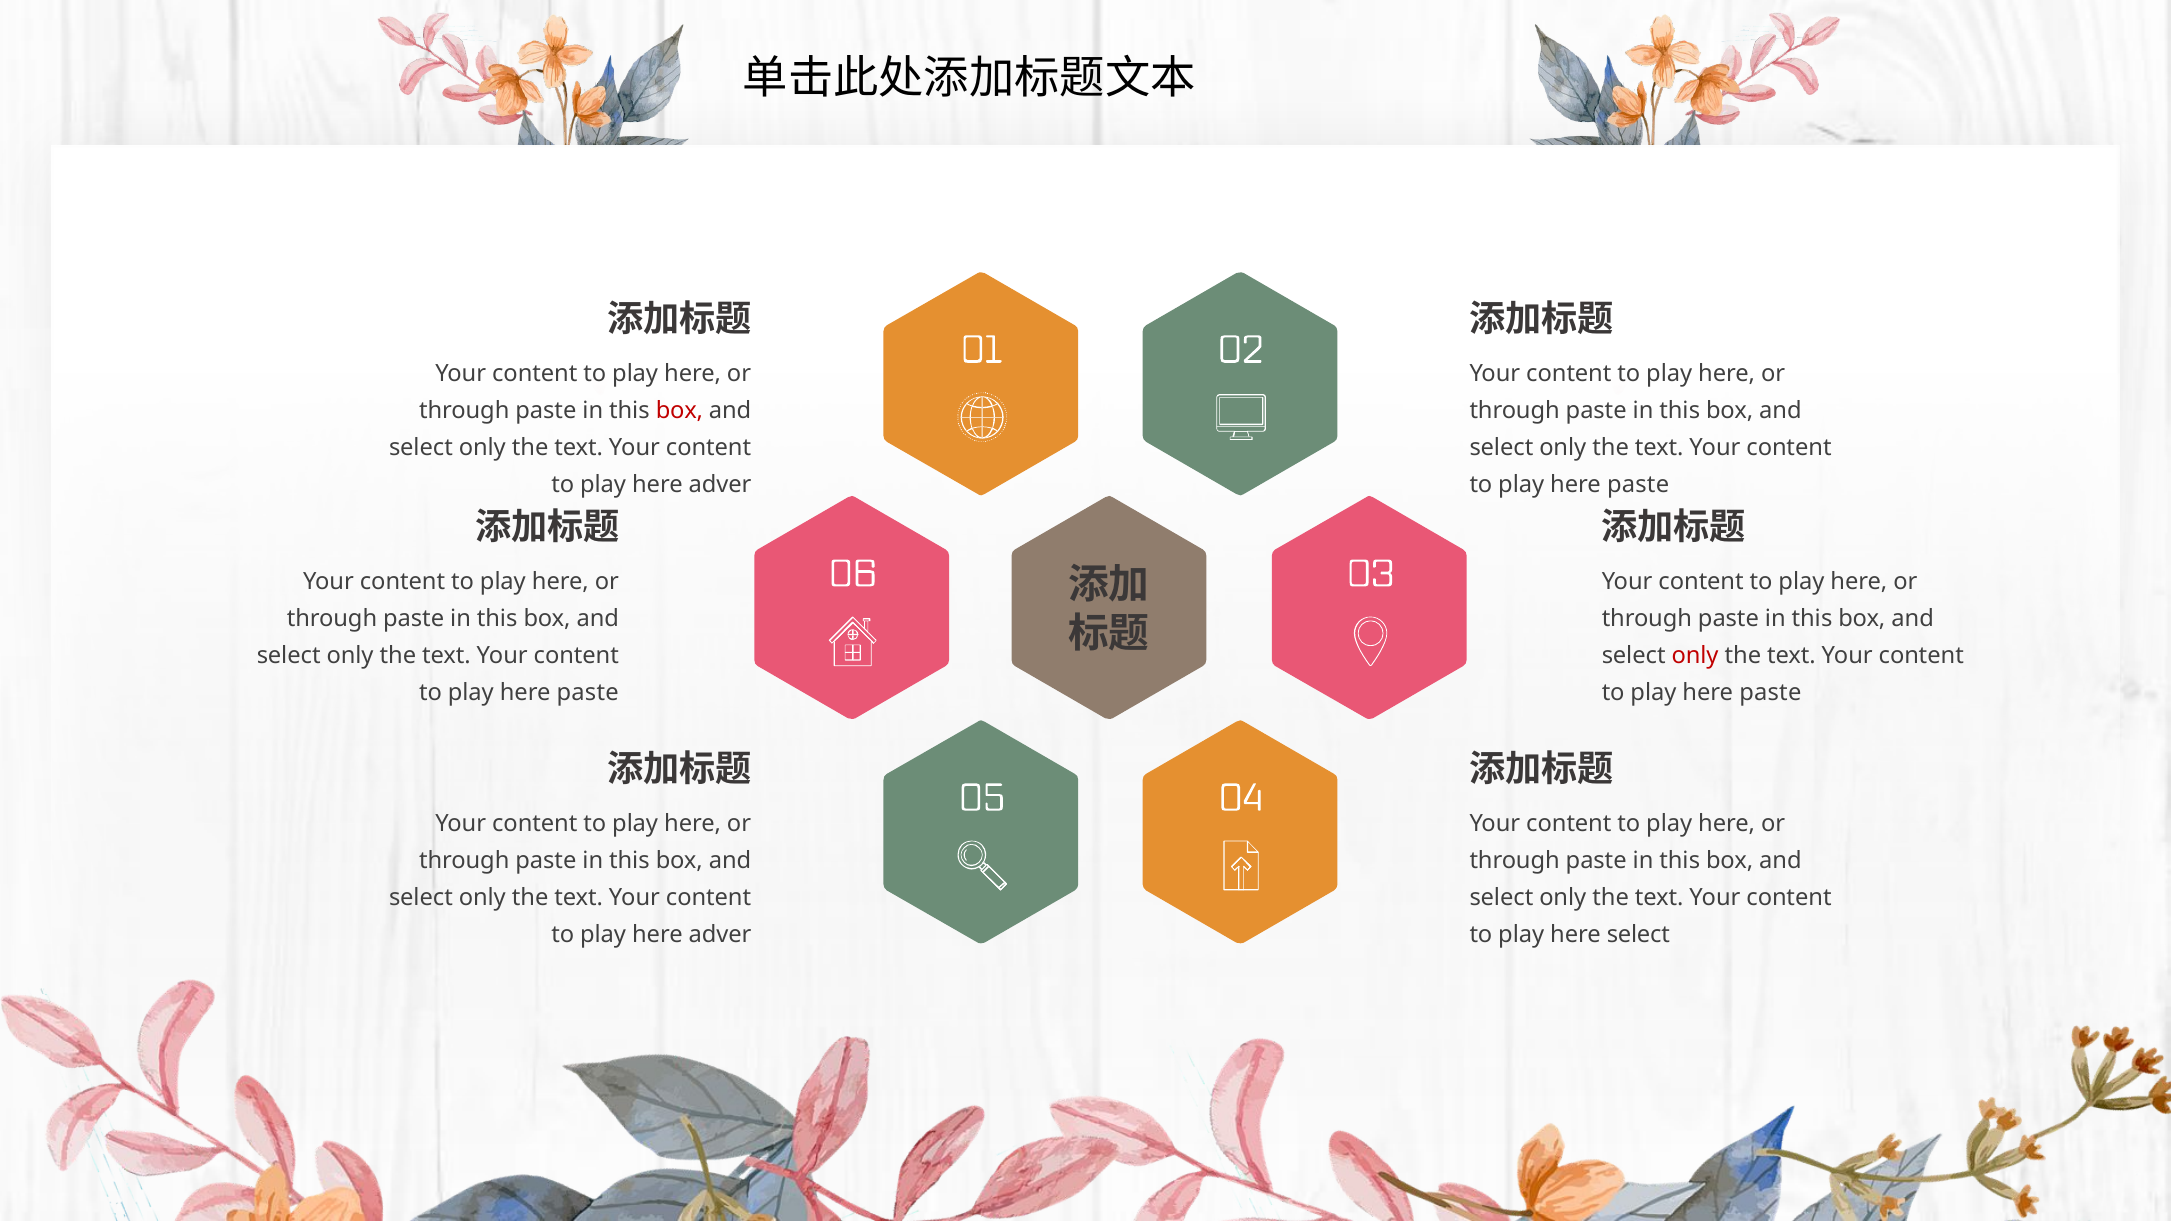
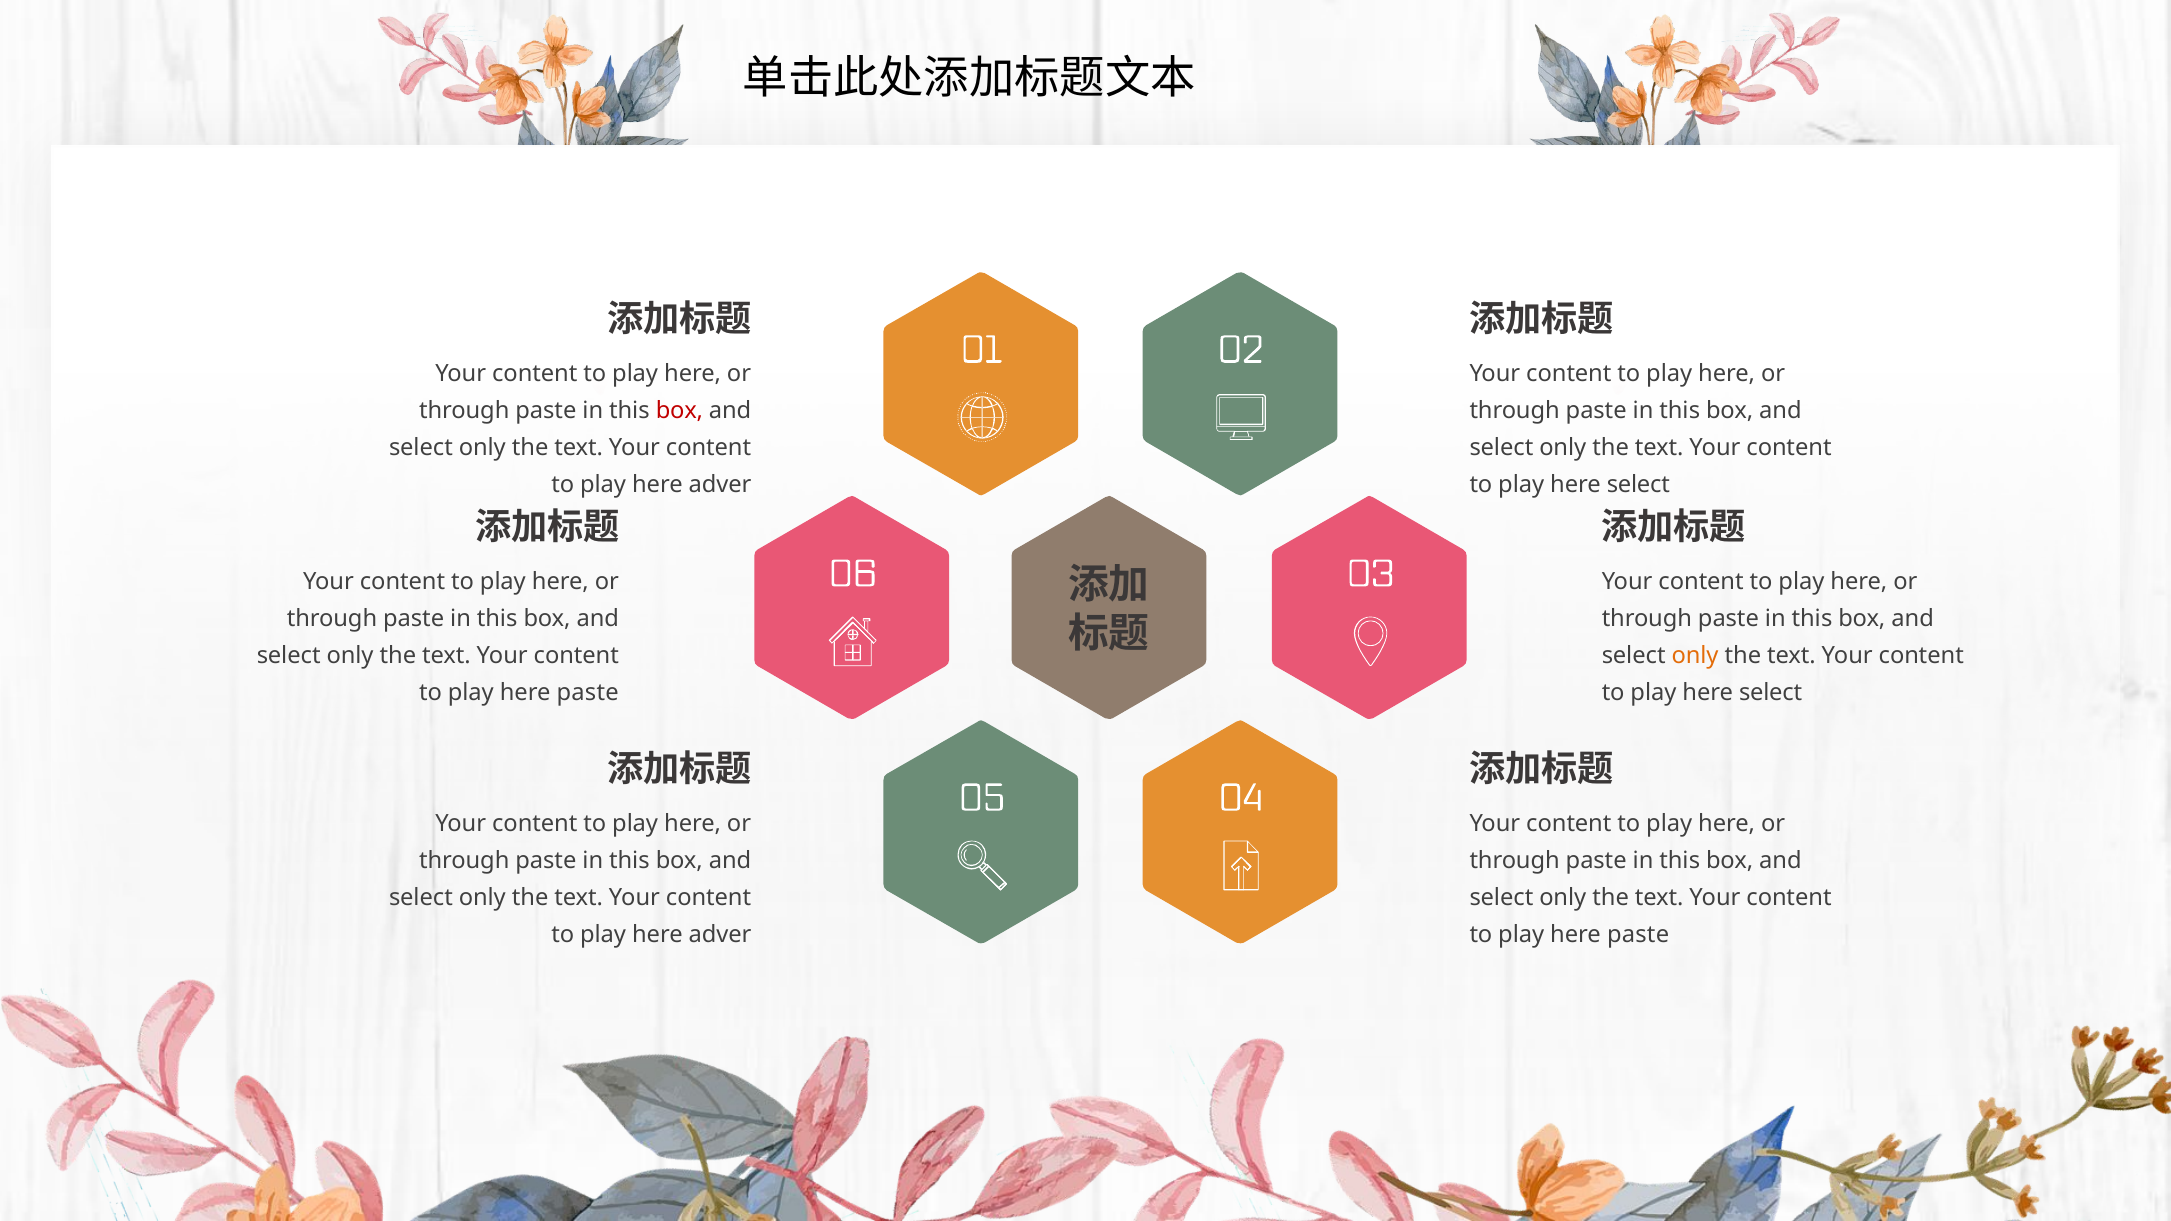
paste: paste -> select (1638, 485)
only colour: red -> orange (1695, 656)
paste: paste -> select (1771, 693)
select: select -> paste (1638, 935)
